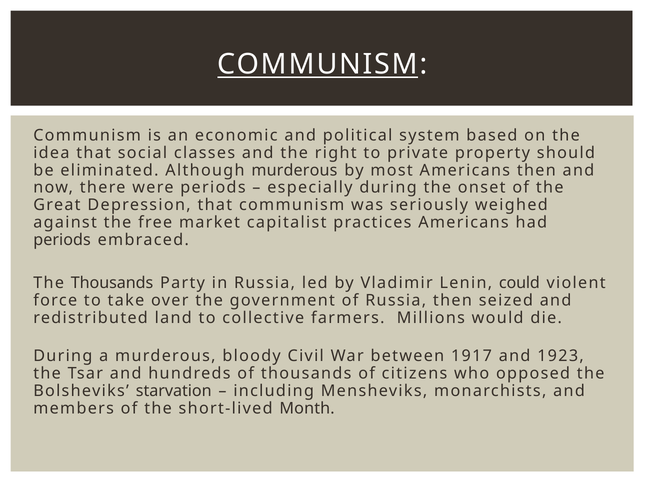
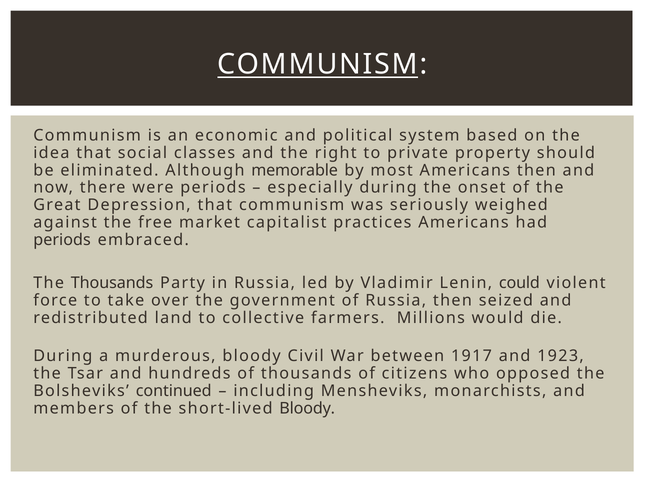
Although murderous: murderous -> memorable (295, 170)
starvation: starvation -> continued (174, 391)
short-lived Month: Month -> Bloody (307, 408)
